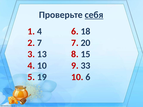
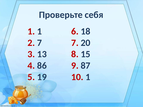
себя underline: present -> none (94, 15)
1 4: 4 -> 1 (39, 31)
4 10: 10 -> 86 (42, 66)
33: 33 -> 87 (86, 66)
10 6: 6 -> 1 (88, 77)
